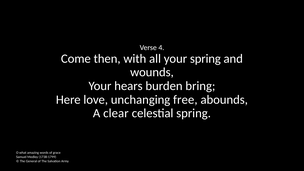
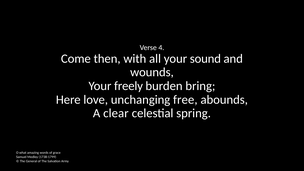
your spring: spring -> sound (205, 59)
hears: hears -> freely (129, 86)
